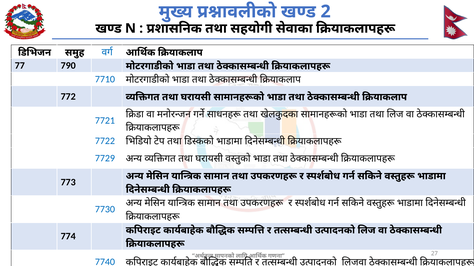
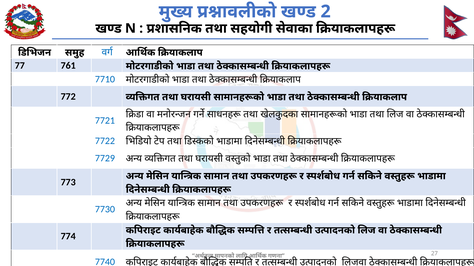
790: 790 -> 761 (68, 66)
